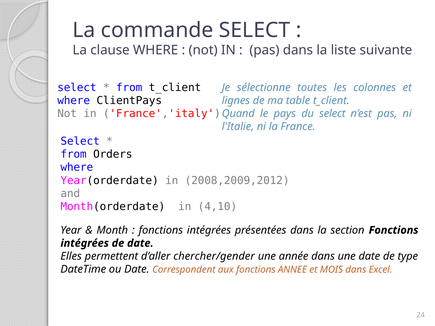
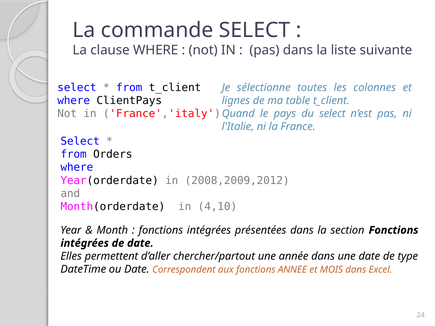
chercher/gender: chercher/gender -> chercher/partout (214, 256)
